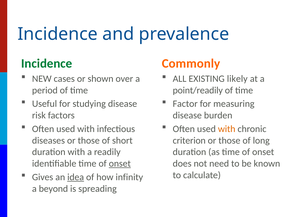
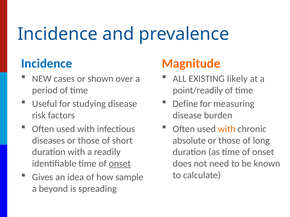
Incidence colour: green -> blue (47, 64)
Commonly: Commonly -> Magnitude (191, 64)
Factor: Factor -> Define (185, 104)
criterion: criterion -> absolute (189, 141)
idea underline: present -> none (76, 177)
infinity: infinity -> sample (129, 177)
